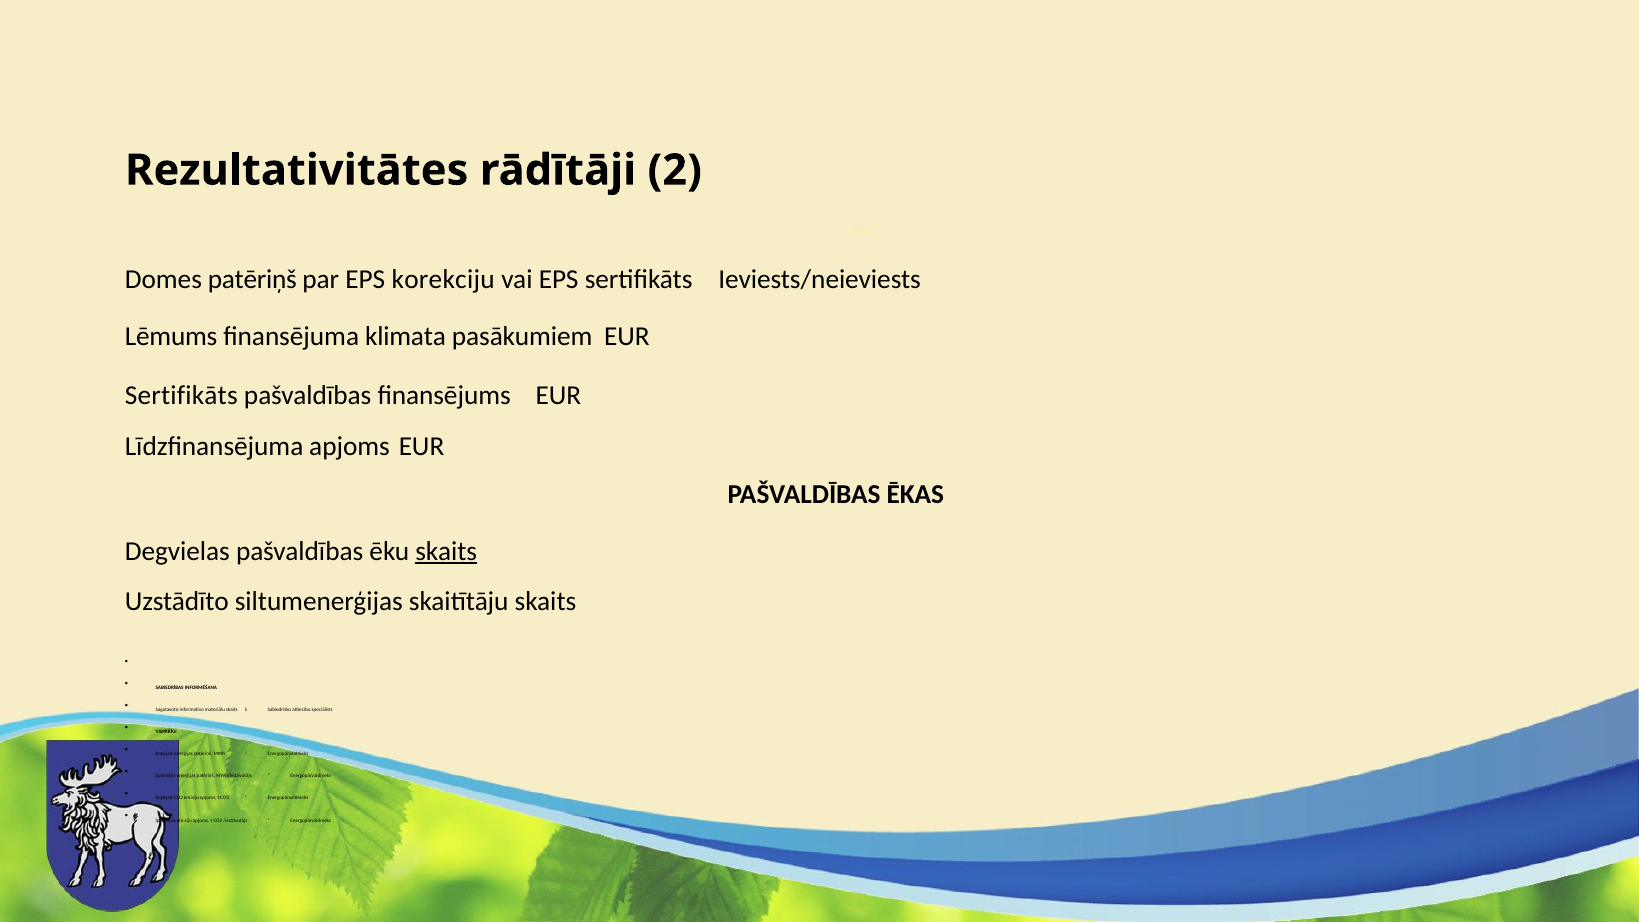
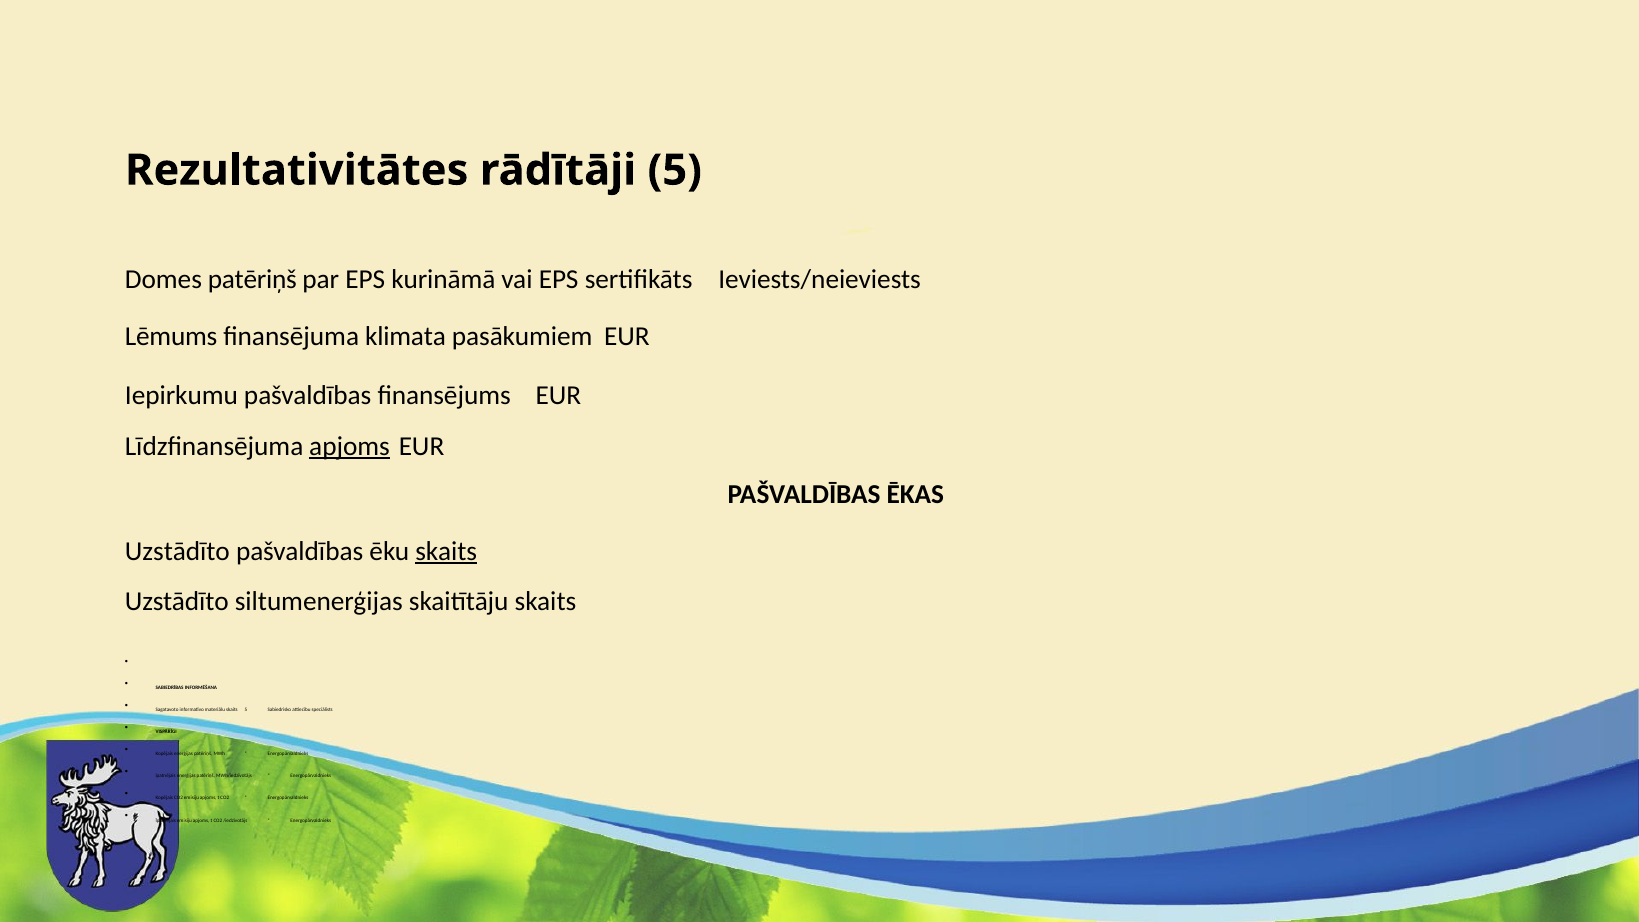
rādītāji 2: 2 -> 5 (675, 170)
korekciju: korekciju -> kurināmā (443, 280)
Sertifikāts: Sertifikāts -> Iepirkumu (181, 396)
apjoms underline: none -> present (350, 446)
Degvielas: Degvielas -> Uzstādīto (177, 551)
